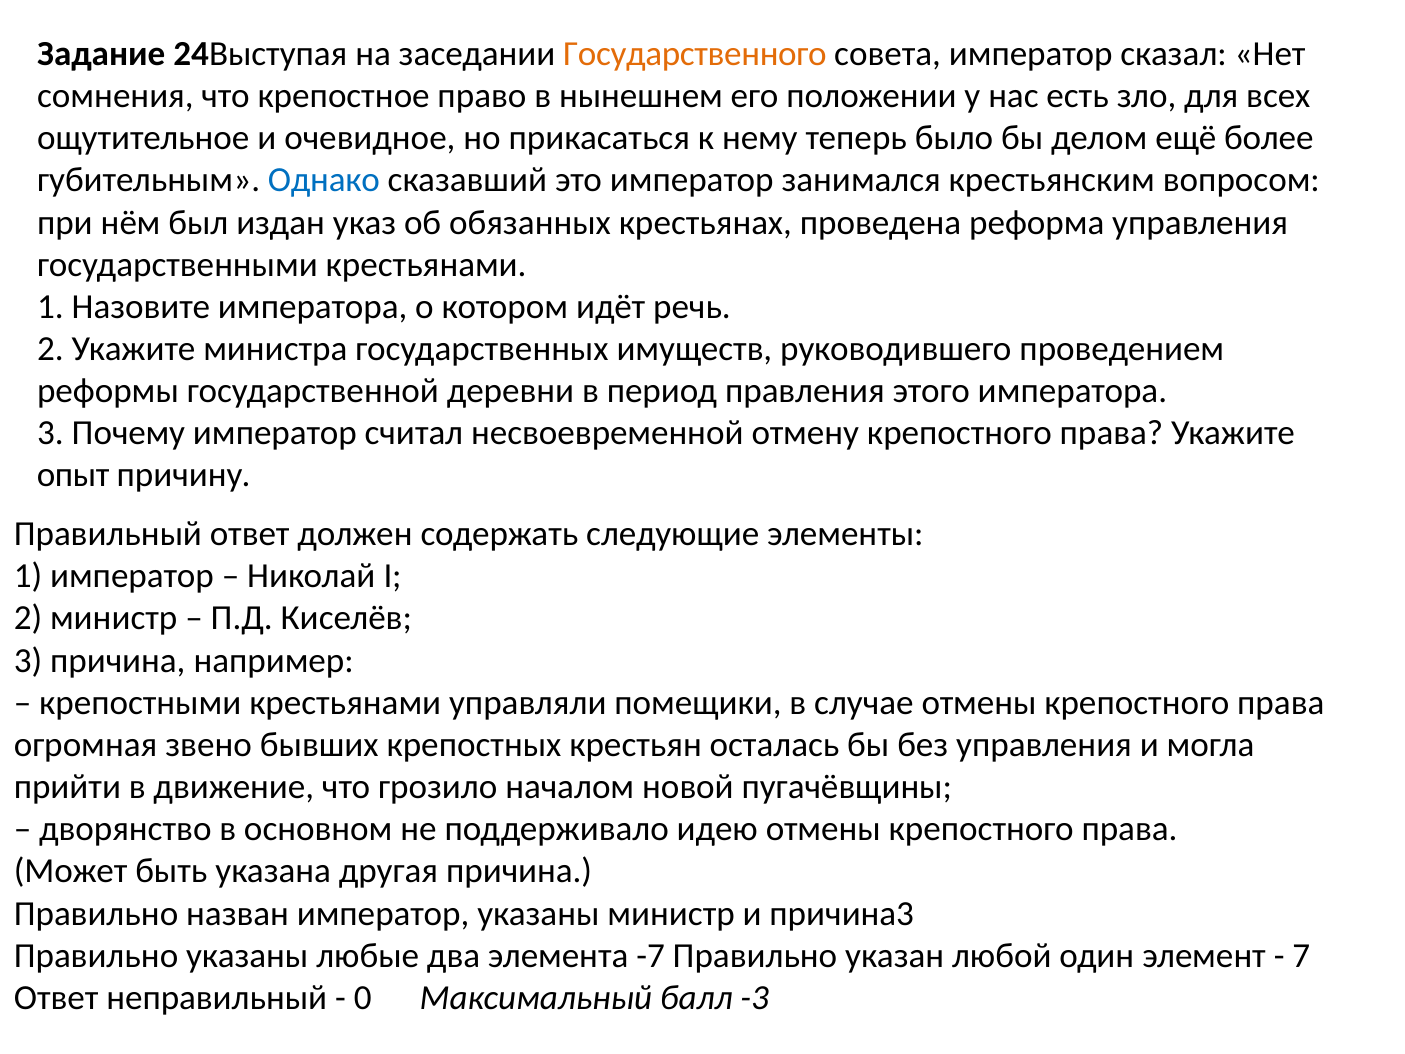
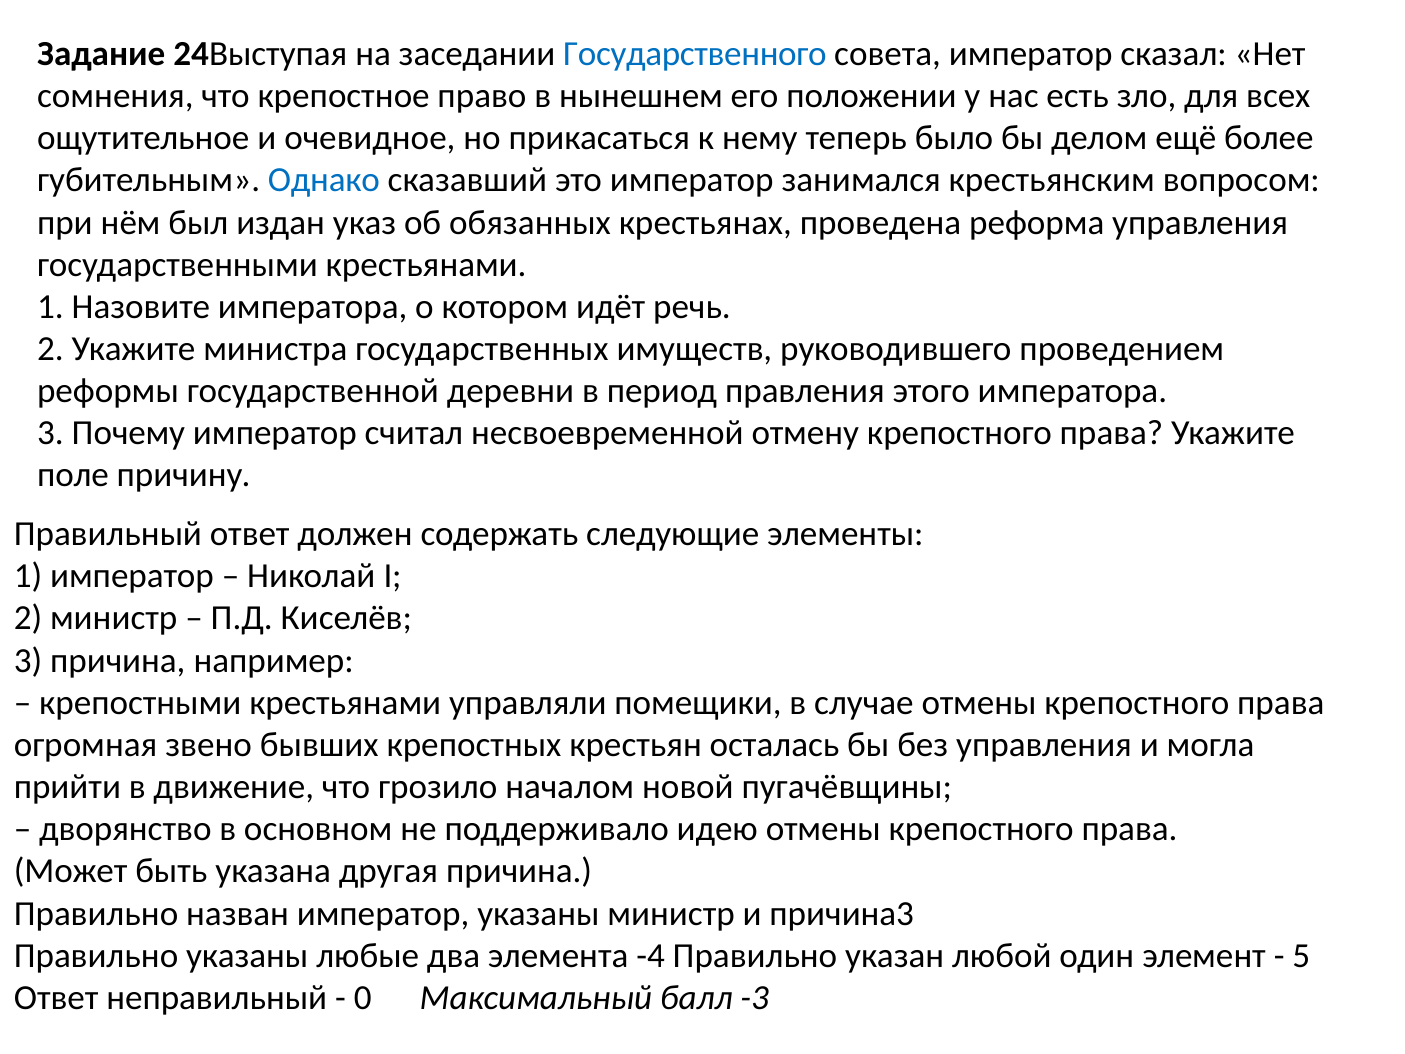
Государственного colour: orange -> blue (695, 54)
опыт: опыт -> поле (73, 475)
-7: -7 -> -4 (651, 955)
7: 7 -> 5 (1301, 955)
